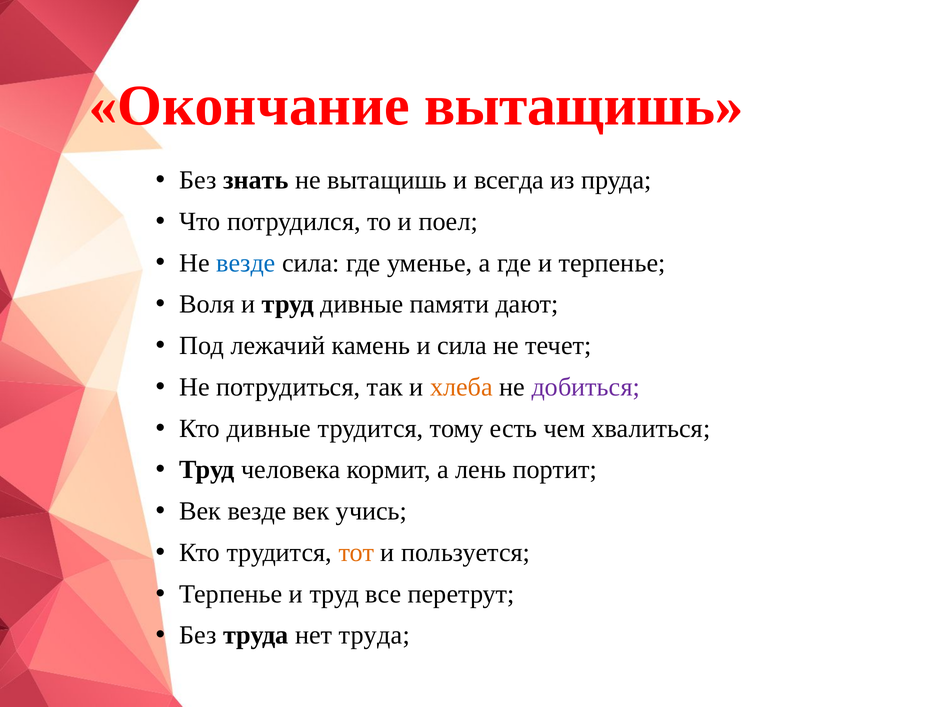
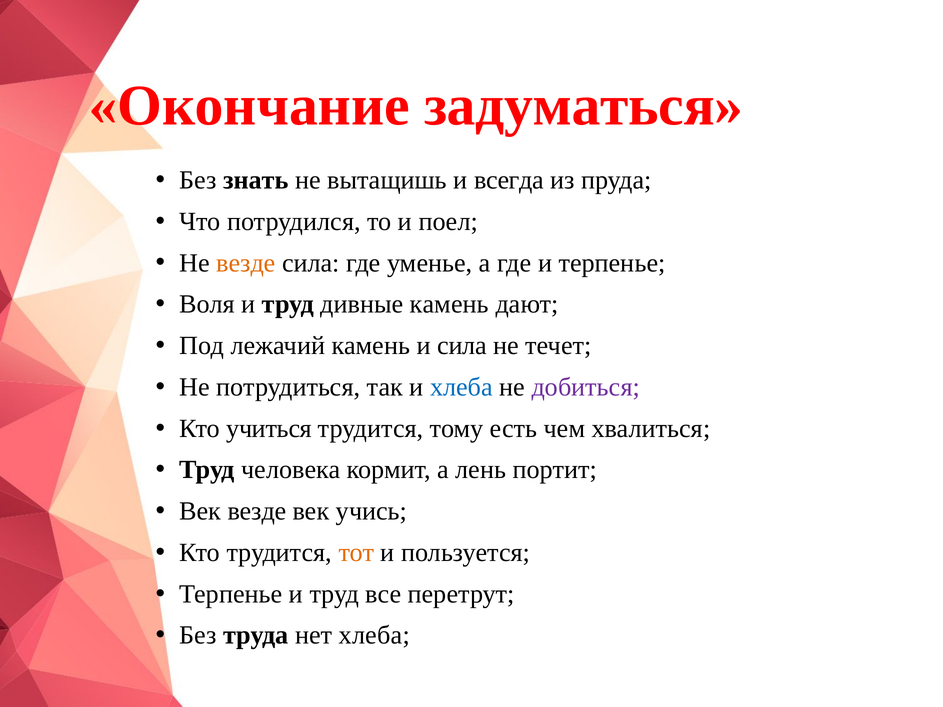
Окончание вытащишь: вытащишь -> задуматься (584, 106)
везде colour: blue -> orange (246, 263)
дивные памяти: памяти -> камень (449, 304)
хлеба colour: orange -> blue (461, 387)
Кто дивные: дивные -> учиться (269, 429)
нет труда: труда -> хлеба (374, 636)
